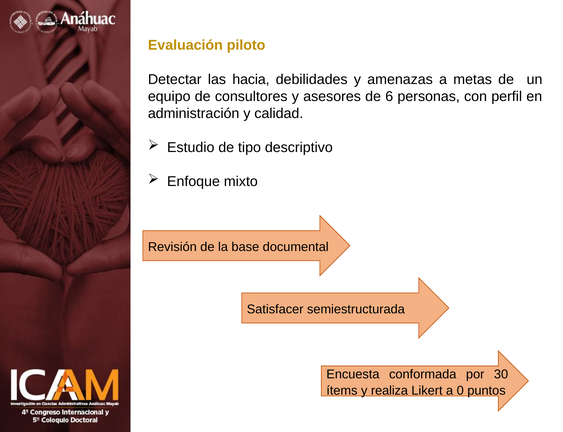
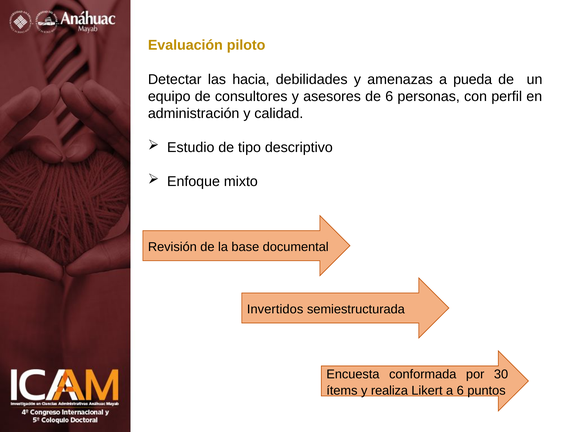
metas: metas -> pueda (473, 79)
Satisfacer: Satisfacer -> Invertidos (275, 310)
a 0: 0 -> 6 (460, 391)
